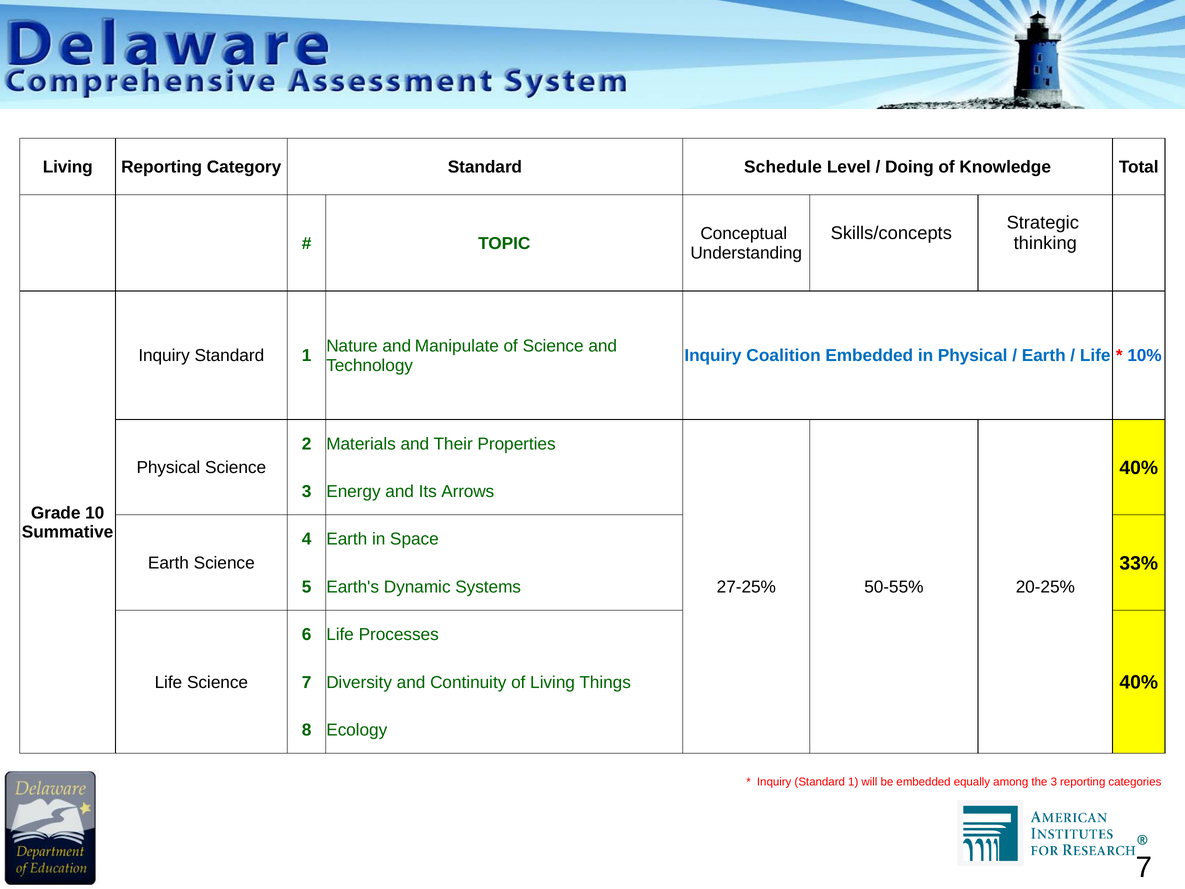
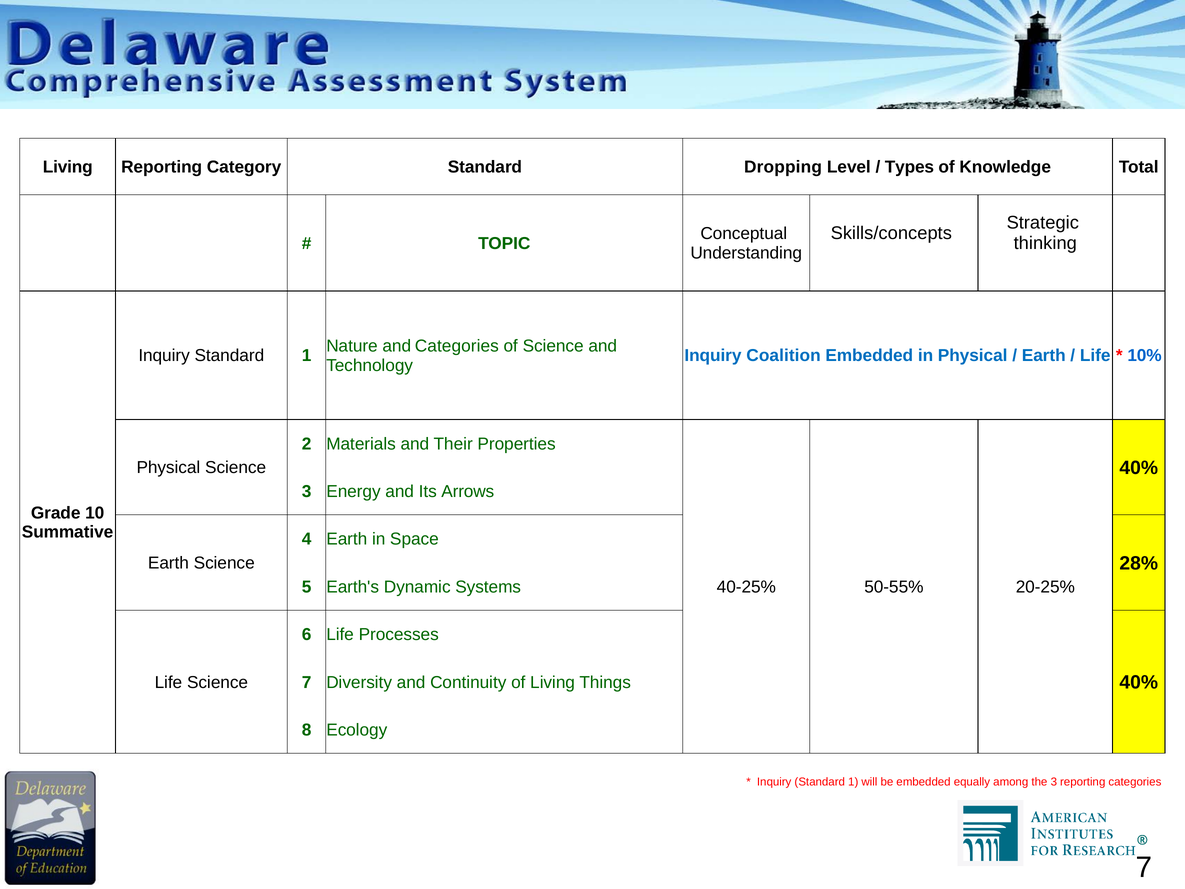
Schedule: Schedule -> Dropping (783, 167)
Doing: Doing -> Types (909, 167)
and Manipulate: Manipulate -> Categories (457, 346)
33%: 33% -> 28% (1139, 563)
27-25%: 27-25% -> 40-25% (746, 587)
